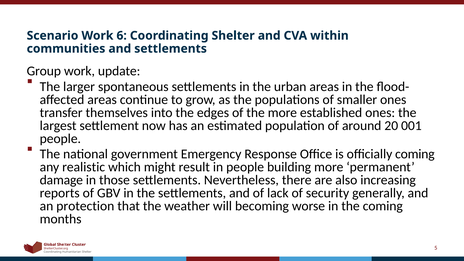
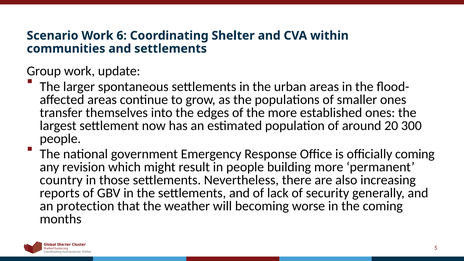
001: 001 -> 300 (411, 126)
realistic: realistic -> revision (84, 167)
damage: damage -> country (61, 180)
